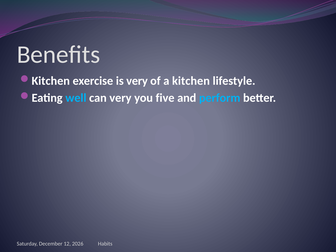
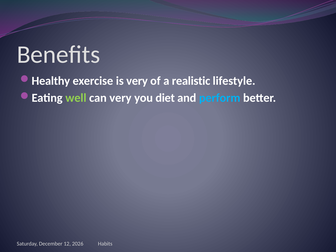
Kitchen: Kitchen -> Healthy (51, 81)
a kitchen: kitchen -> realistic (191, 81)
well colour: light blue -> light green (76, 98)
five: five -> diet (165, 98)
